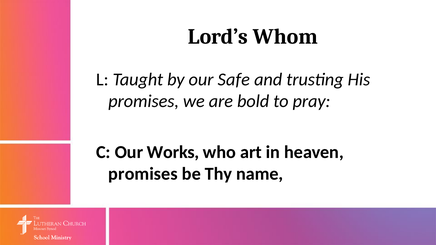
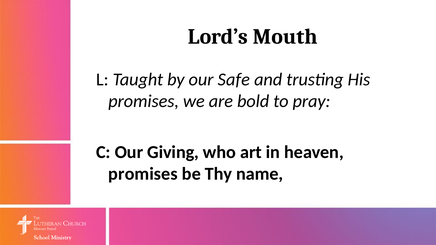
Whom: Whom -> Mouth (285, 37)
Works: Works -> Giving (173, 152)
